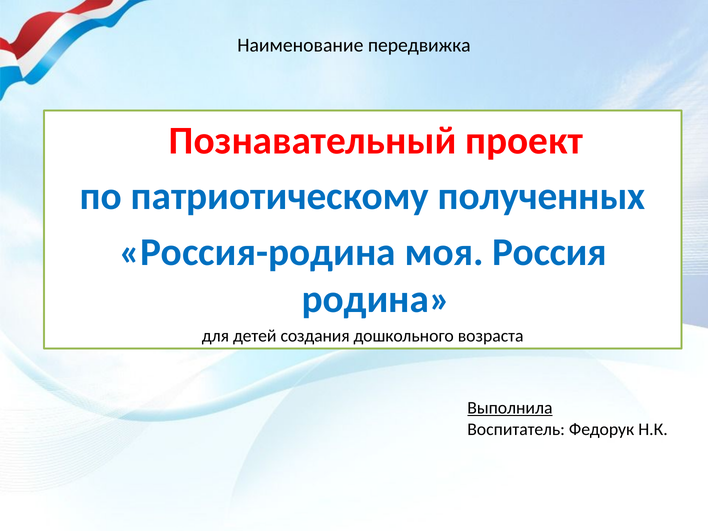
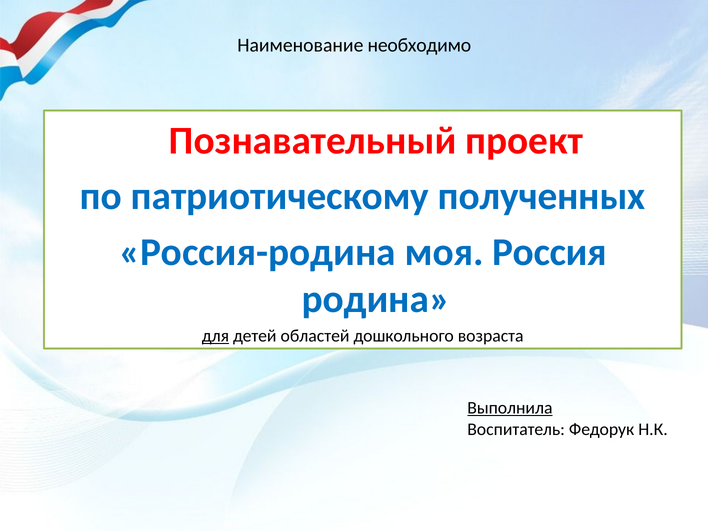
передвижка: передвижка -> необходимо (419, 45)
для underline: none -> present (215, 336)
создания: создания -> областей (315, 336)
